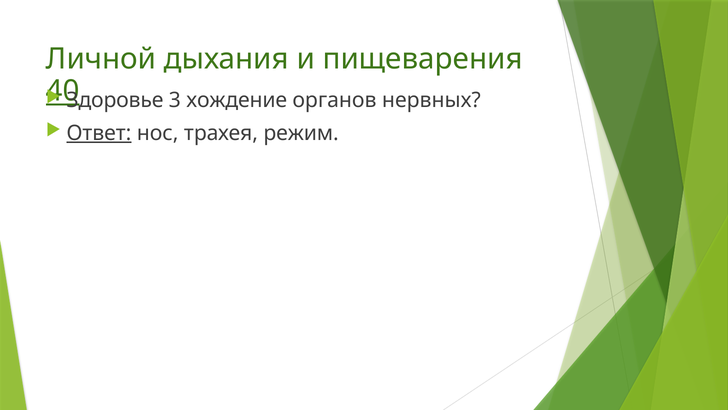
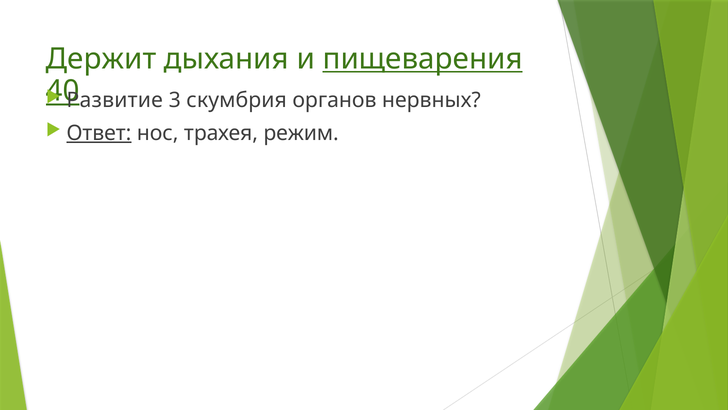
Личной: Личной -> Держит (101, 59)
пищеварения underline: none -> present (423, 59)
Здоровье: Здоровье -> Развитие (115, 100)
хождение: хождение -> скумбрия (237, 100)
